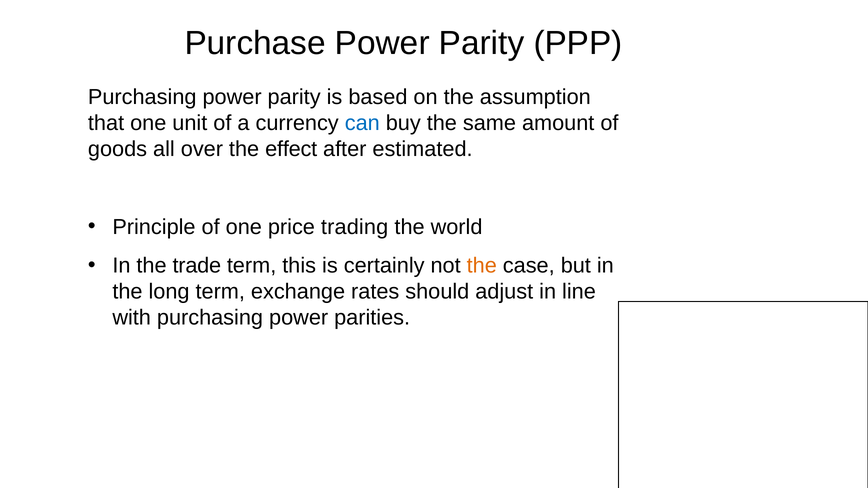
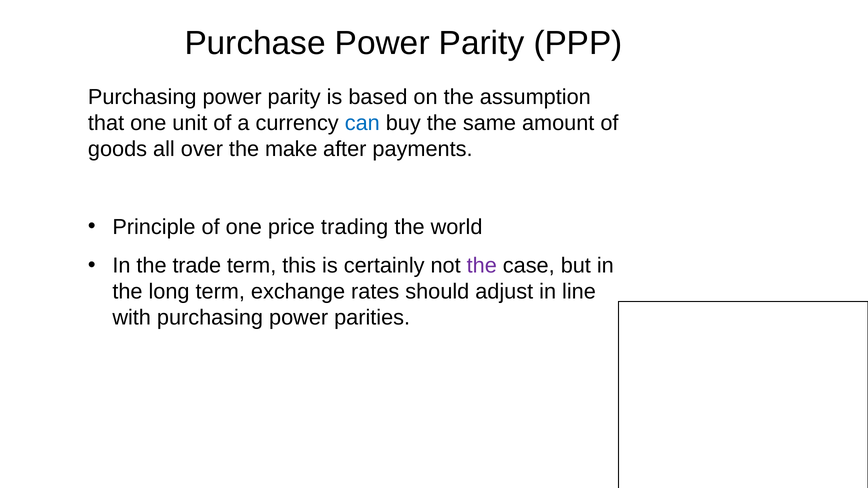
effect: effect -> make (291, 149)
estimated: estimated -> payments (423, 149)
the colour: orange -> purple (482, 266)
